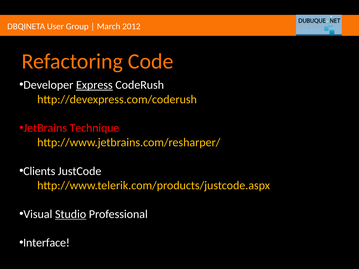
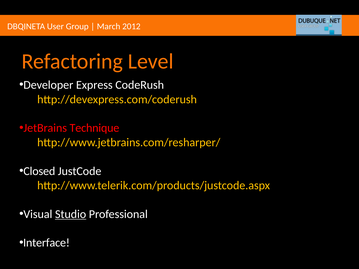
Code: Code -> Level (151, 61)
Express underline: present -> none (94, 85)
Clients: Clients -> Closed (39, 171)
